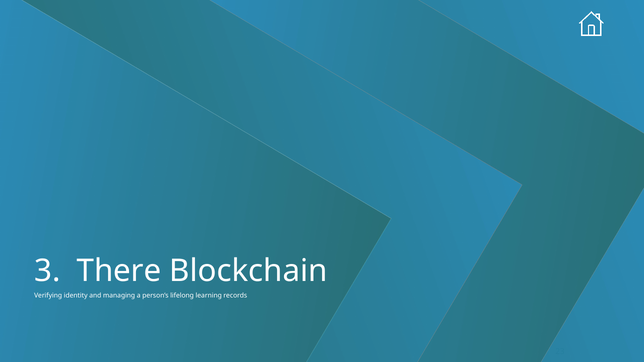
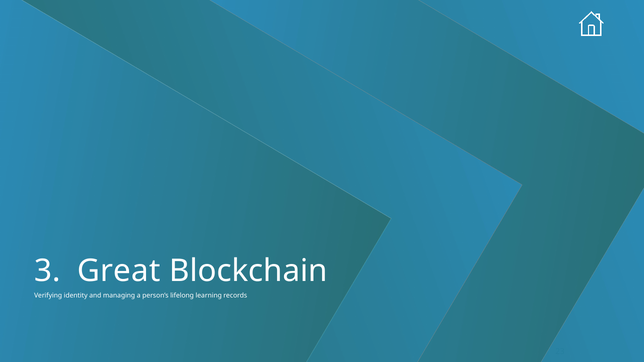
There: There -> Great (119, 271)
